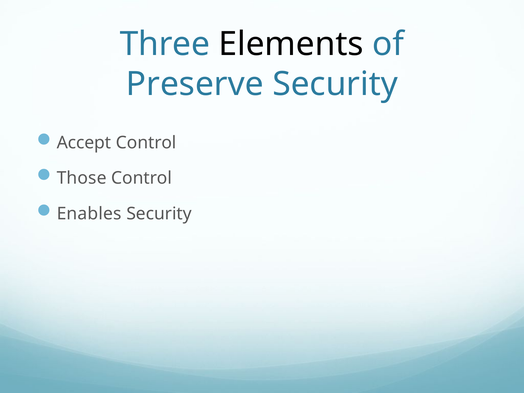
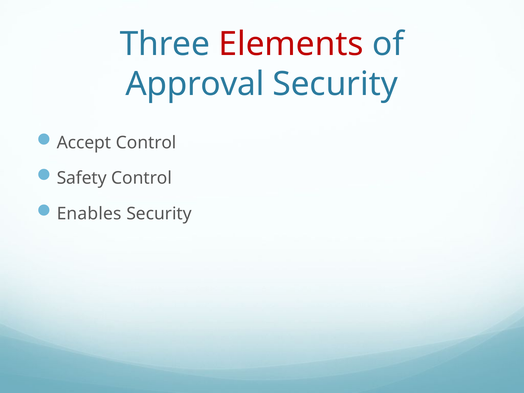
Elements colour: black -> red (291, 44)
Preserve: Preserve -> Approval (195, 84)
Those: Those -> Safety (82, 178)
